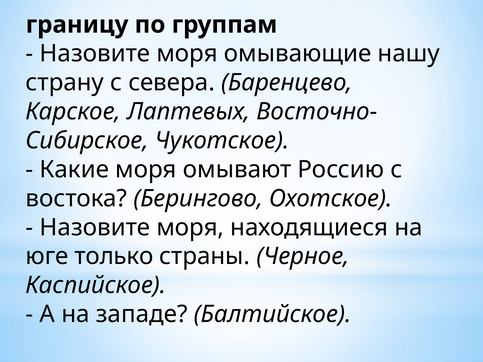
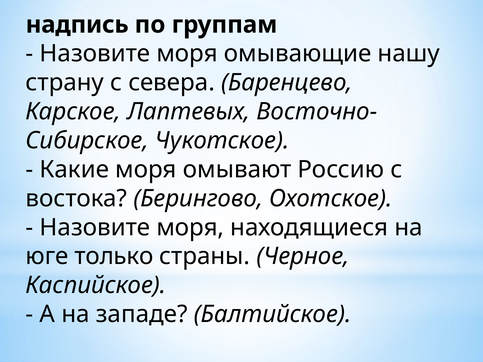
границу: границу -> надпись (77, 25)
